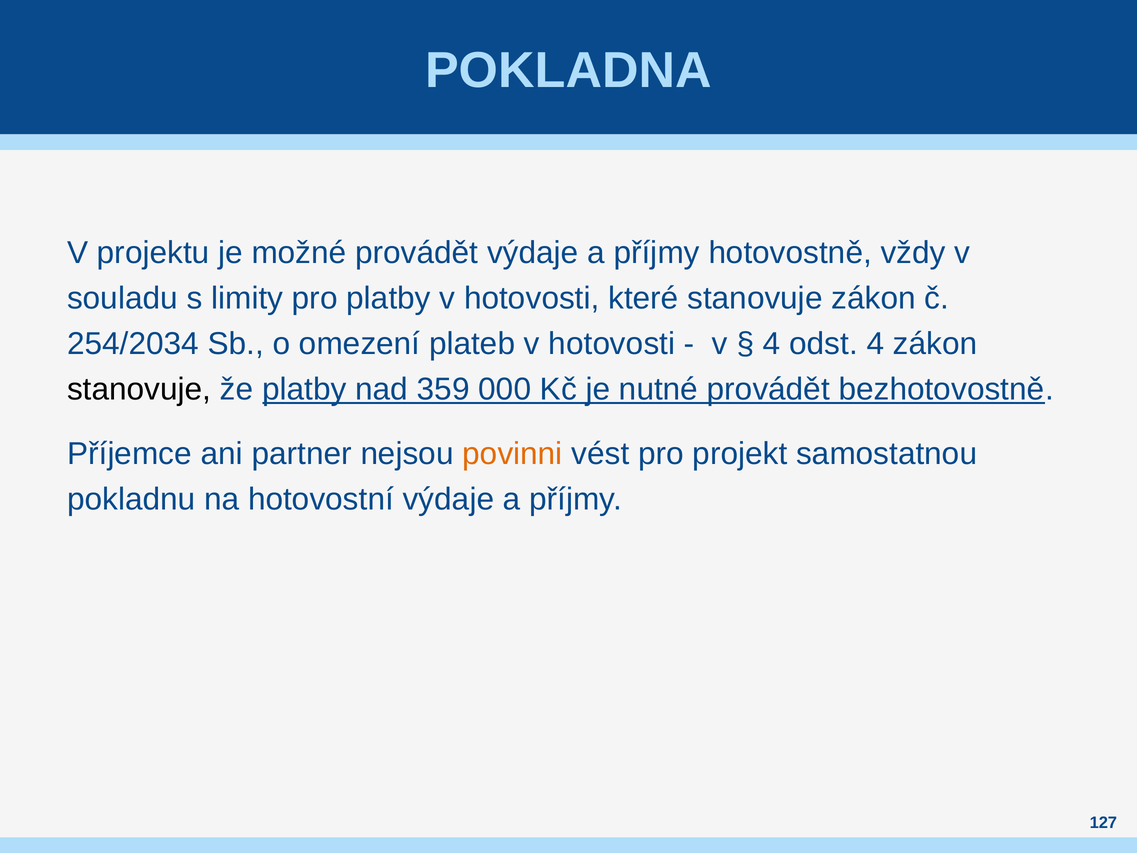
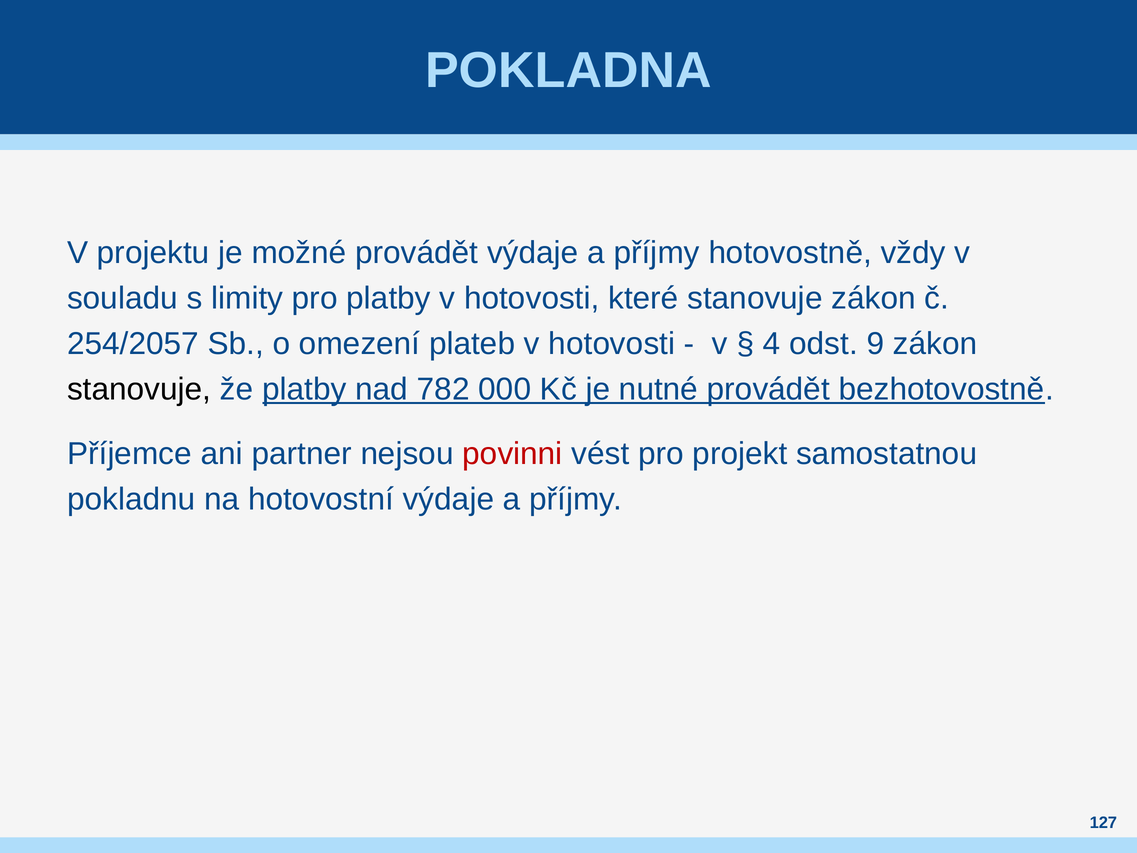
254/2034: 254/2034 -> 254/2057 (133, 344)
odst 4: 4 -> 9 (875, 344)
359: 359 -> 782 (443, 389)
povinni colour: orange -> red (512, 453)
